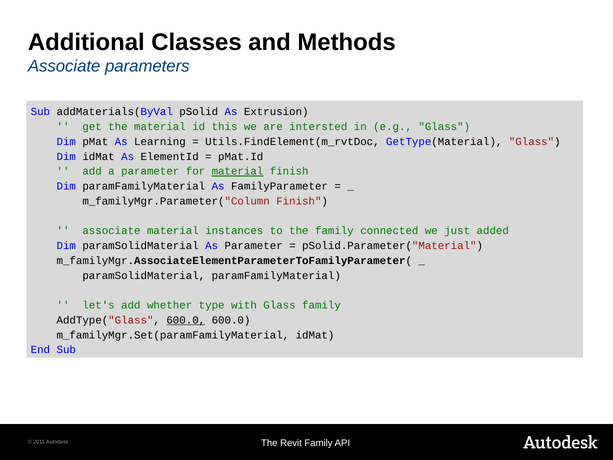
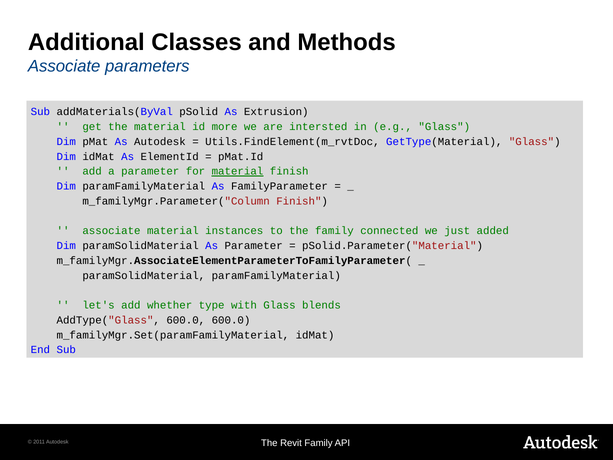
this: this -> more (225, 127)
As Learning: Learning -> Autodesk (160, 142)
Glass family: family -> blends (321, 305)
600.0 underline: present -> none (186, 320)
